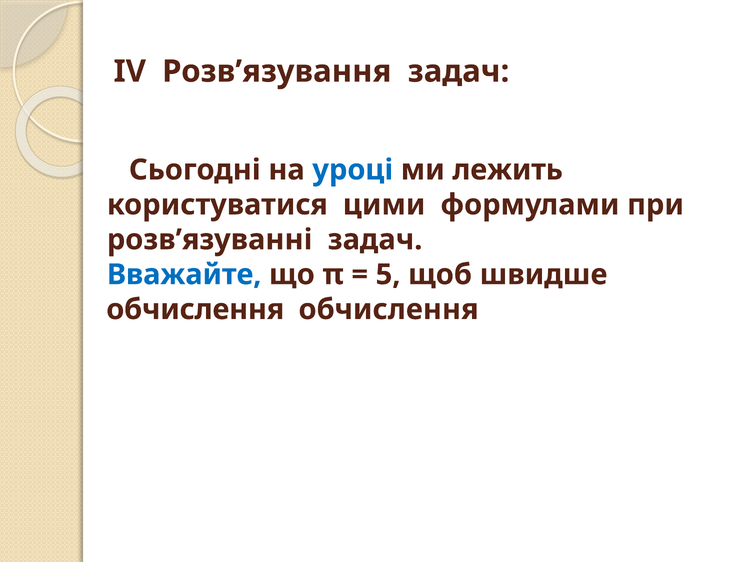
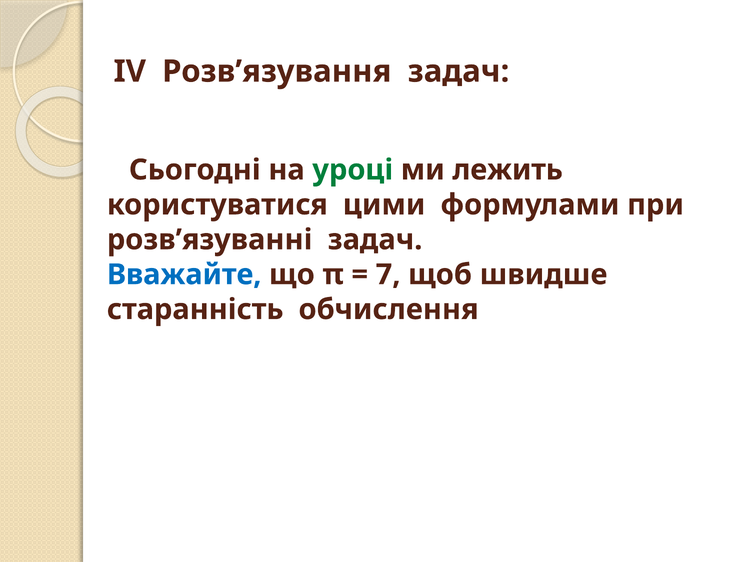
уроці colour: blue -> green (353, 170)
5: 5 -> 7 (388, 274)
обчислення: обчислення -> старанність (195, 309)
